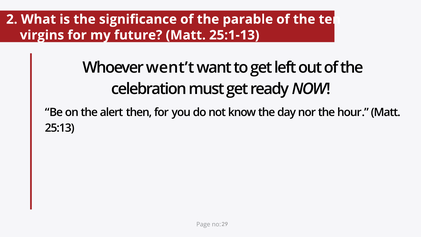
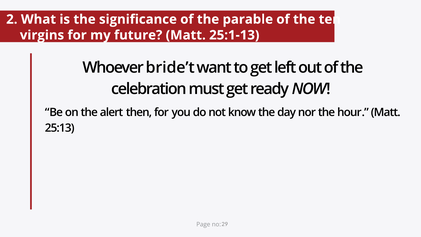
went’t: went’t -> bride’t (170, 68)
